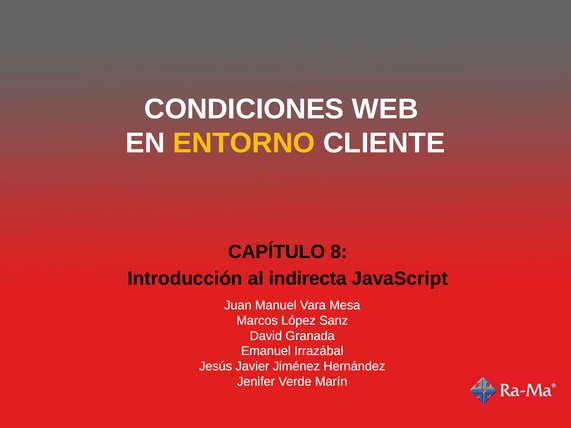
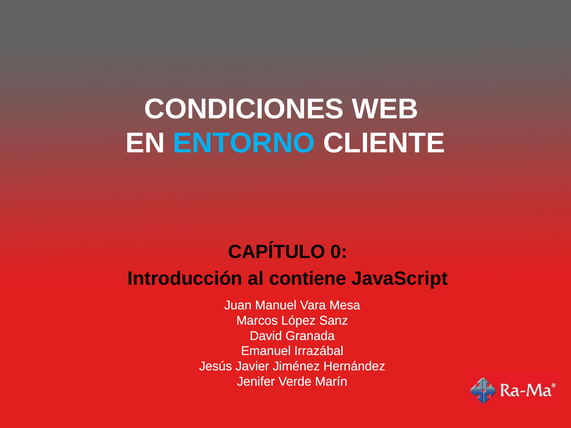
ENTORNO colour: yellow -> light blue (244, 143)
8: 8 -> 0 (339, 252)
indirecta: indirecta -> contiene (308, 279)
